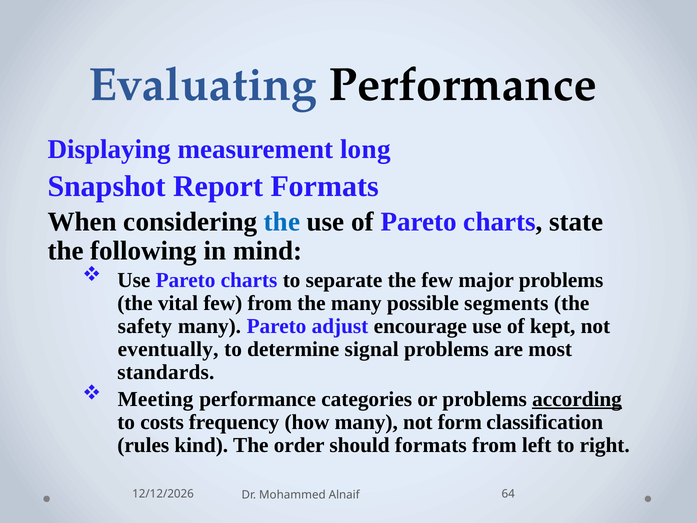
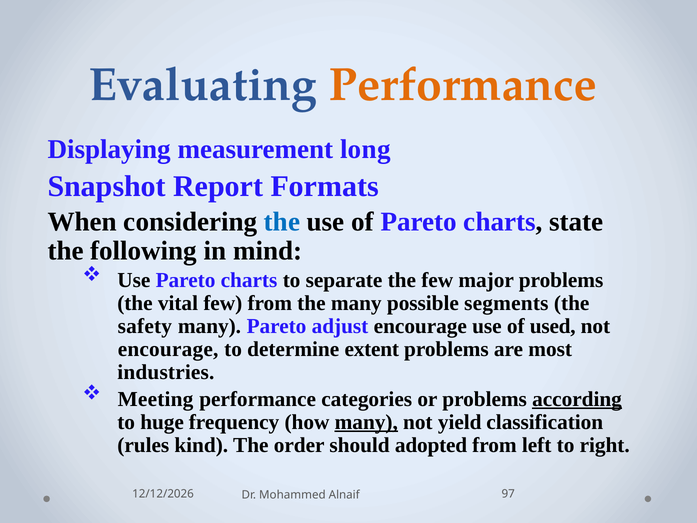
Performance colour: black -> orange (463, 85)
kept: kept -> used (553, 326)
eventually: eventually -> encourage (168, 349)
signal: signal -> extent (372, 349)
standards: standards -> industries (166, 372)
costs: costs -> huge (162, 422)
many underline: none -> present (366, 422)
form: form -> yield (460, 422)
should formats: formats -> adopted (431, 445)
64: 64 -> 97 (508, 494)
